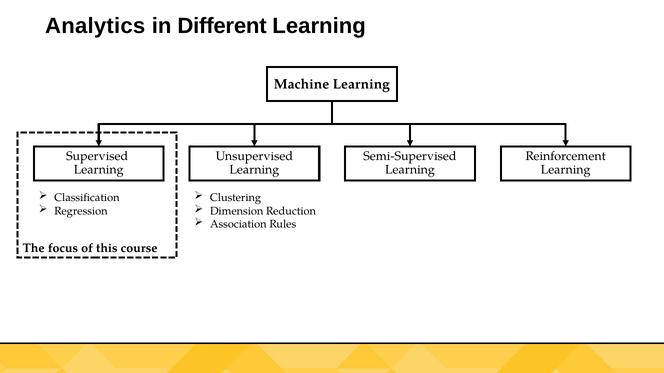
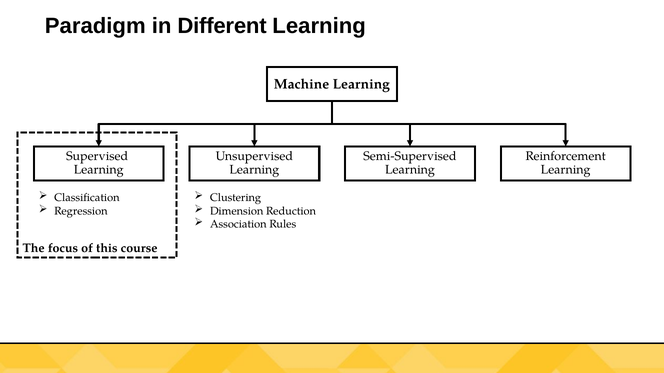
Analytics: Analytics -> Paradigm (95, 26)
